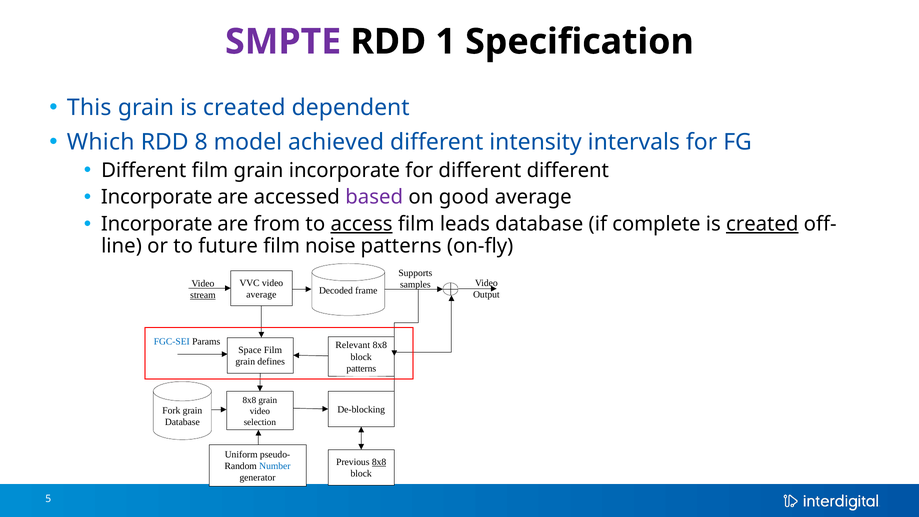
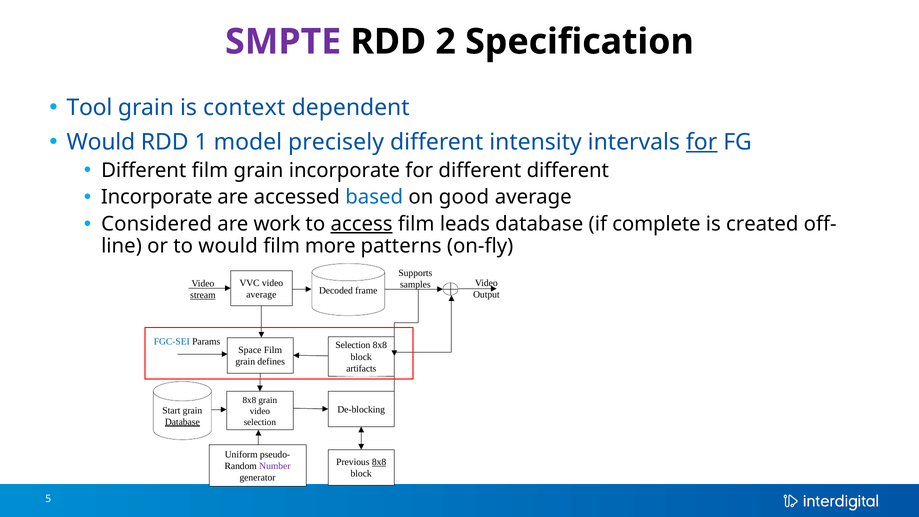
1: 1 -> 2 (446, 42)
This: This -> Tool (89, 108)
grain is created: created -> context (244, 108)
Which: Which -> Would (101, 142)
8: 8 -> 1 (201, 142)
achieved: achieved -> precisely (336, 142)
for underline: none -> present (702, 142)
based colour: purple -> blue (374, 197)
Incorporate: Incorporate -> Considered (157, 224)
from: from -> work (277, 224)
created underline: present -> none (762, 224)
to future: future -> would (228, 246)
noise: noise -> more (330, 246)
Relevant: Relevant -> Selection (353, 345)
patterns: patterns -> artifacts (361, 368)
Fork: Fork -> Start (171, 410)
Database underline: none -> present (182, 422)
Number colour: blue -> purple (275, 466)
